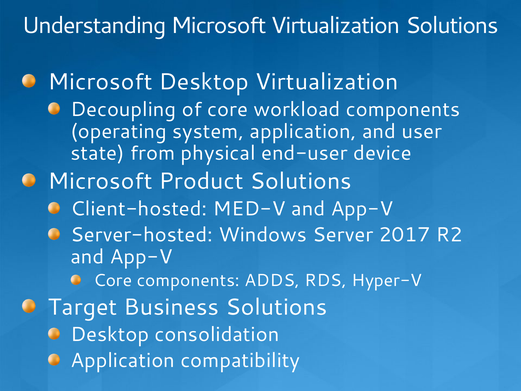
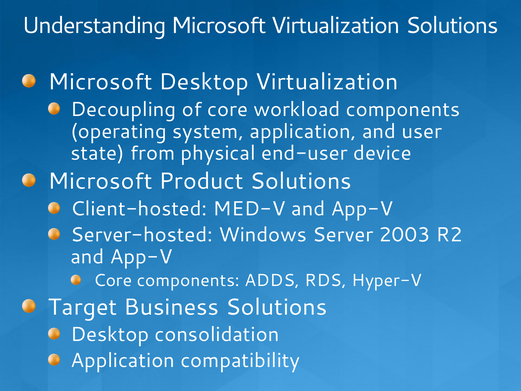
2017: 2017 -> 2003 (404, 235)
